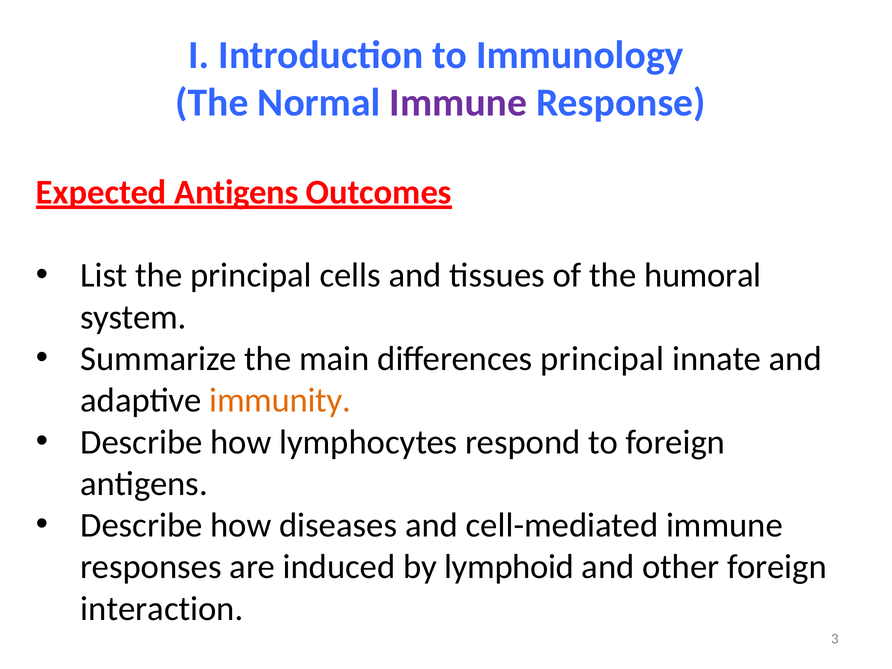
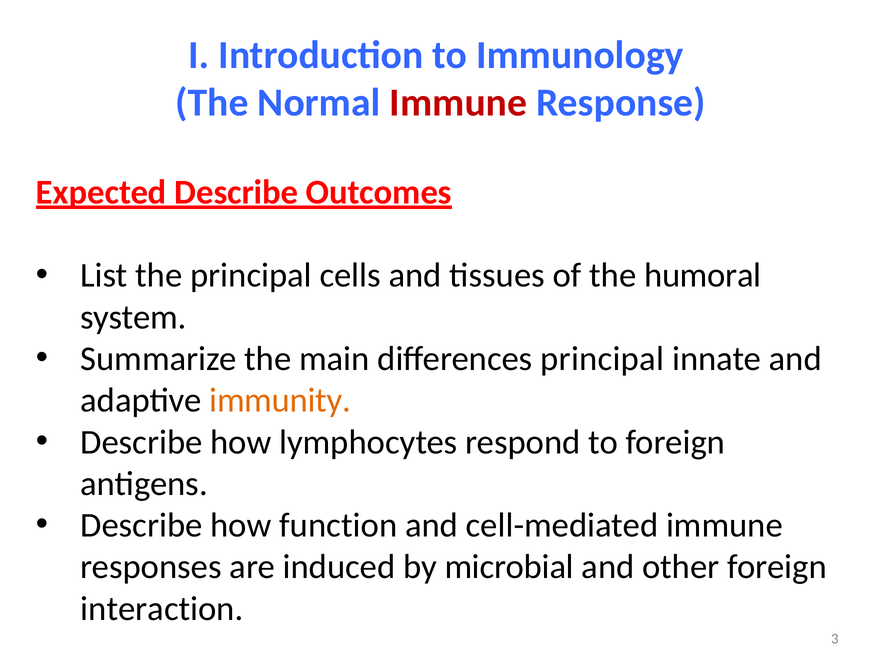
Immune colour: purple -> red (458, 103)
Expected Antigens: Antigens -> Describe (236, 192)
diseases: diseases -> function (338, 525)
lymphoid: lymphoid -> microbial (509, 567)
